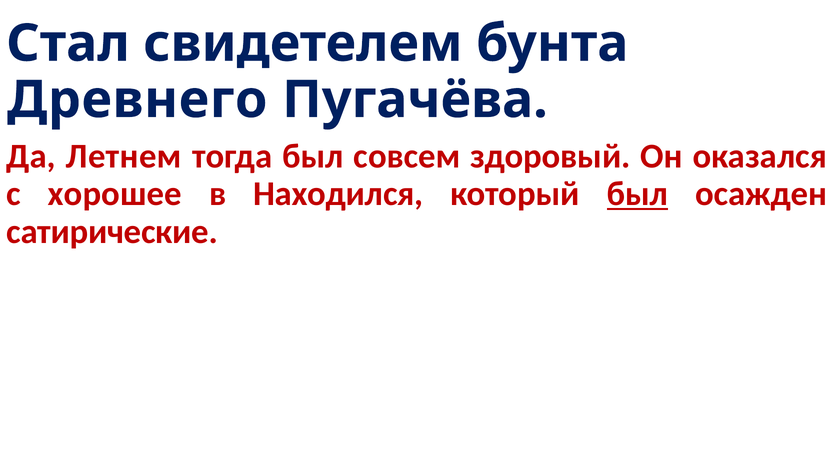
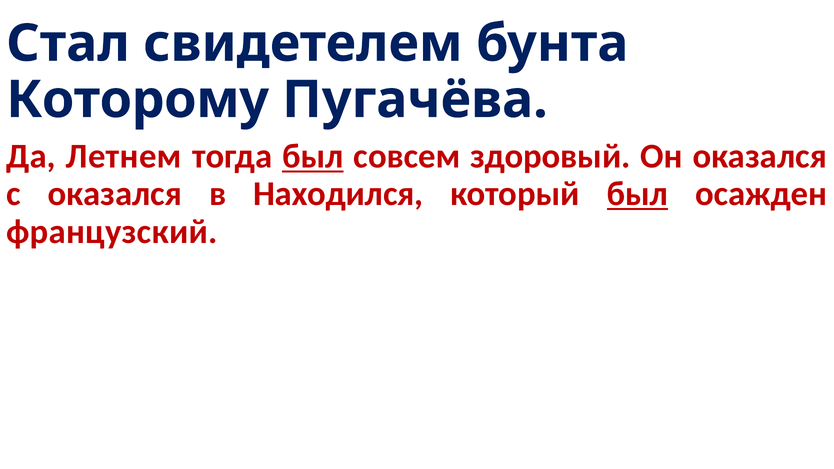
Древнего: Древнего -> Которому (138, 100)
был underline: none -> present (313, 157)
с хорошее: хорошее -> оказался (115, 194)
сатирические: сатирические -> французский (112, 232)
